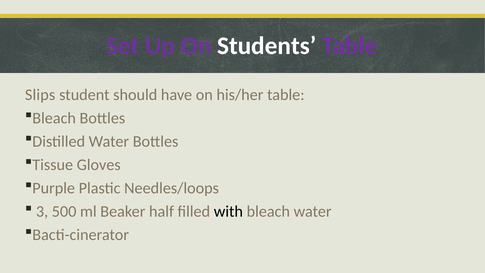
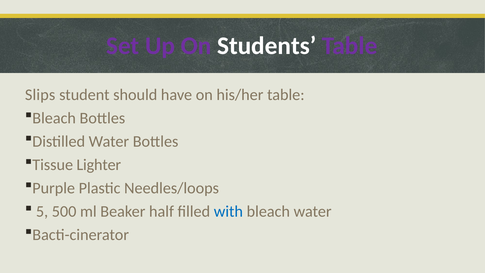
Gloves: Gloves -> Lighter (99, 165)
3: 3 -> 5 (42, 211)
with colour: black -> blue (228, 211)
